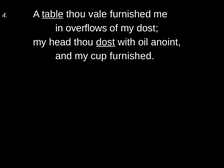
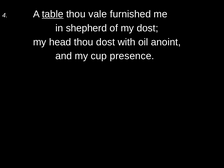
overflows: overflows -> shepherd (86, 28)
dost underline: present -> none (106, 42)
cup furnished: furnished -> presence (132, 56)
